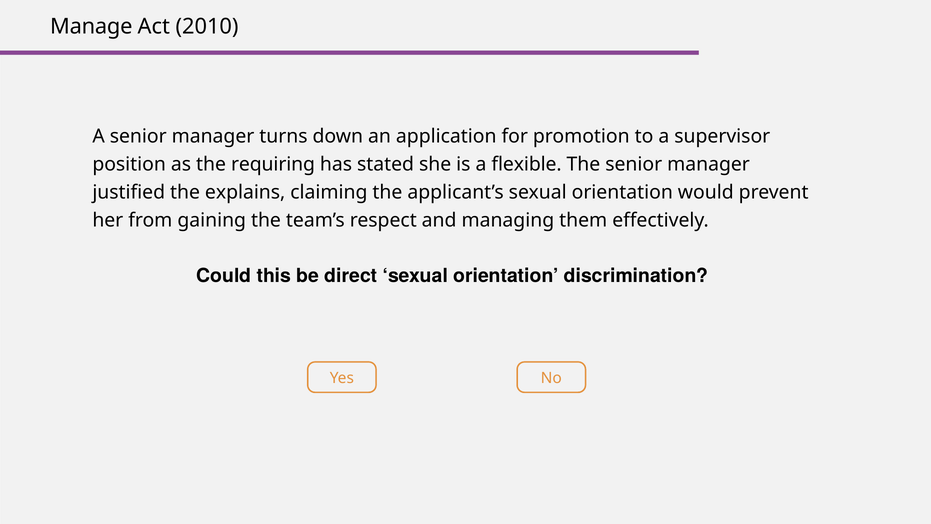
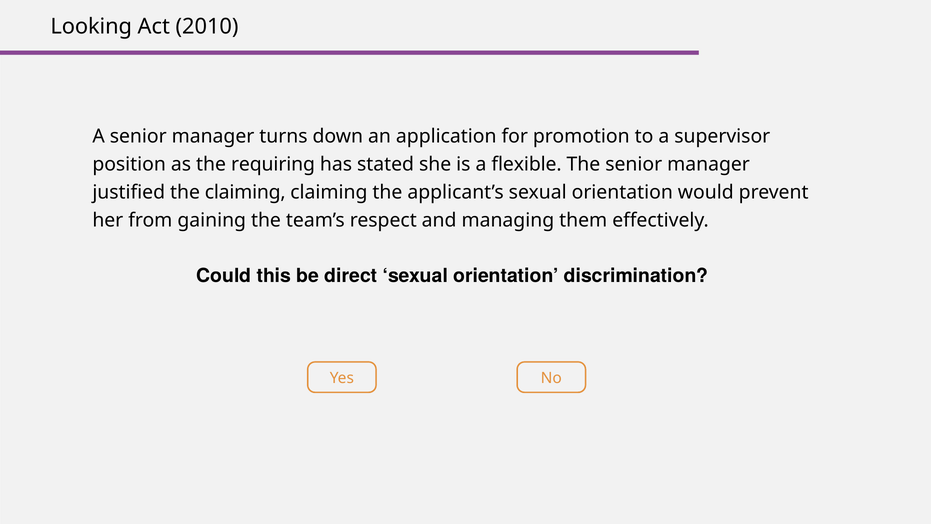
Manage: Manage -> Looking (91, 27)
the explains: explains -> claiming (245, 192)
